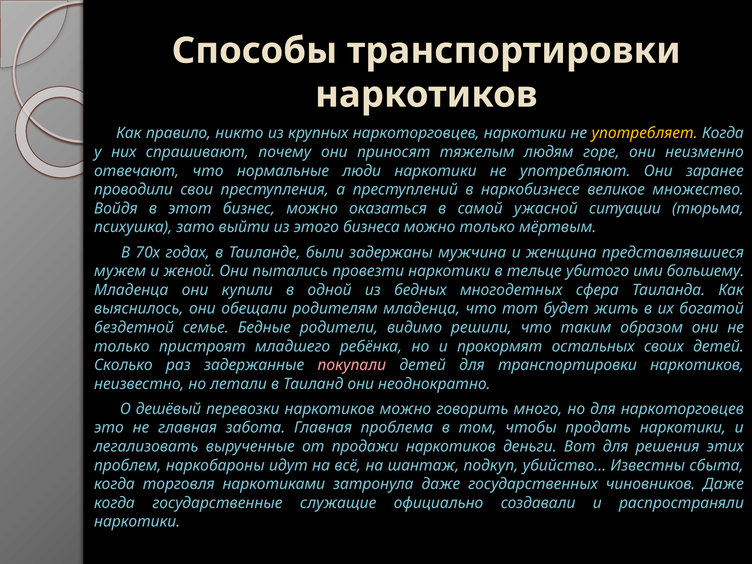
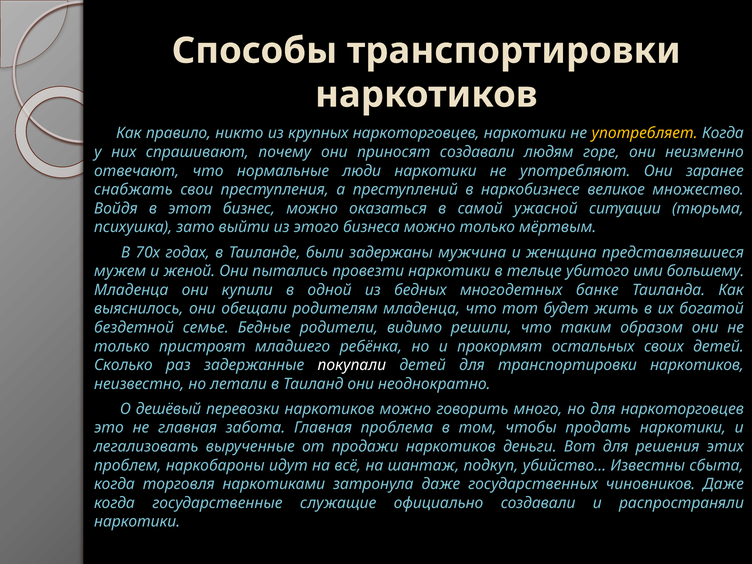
приносят тяжелым: тяжелым -> создавали (477, 152)
проводили: проводили -> снабжать (133, 190)
сфера: сфера -> банке (597, 290)
покупали colour: pink -> white (352, 365)
